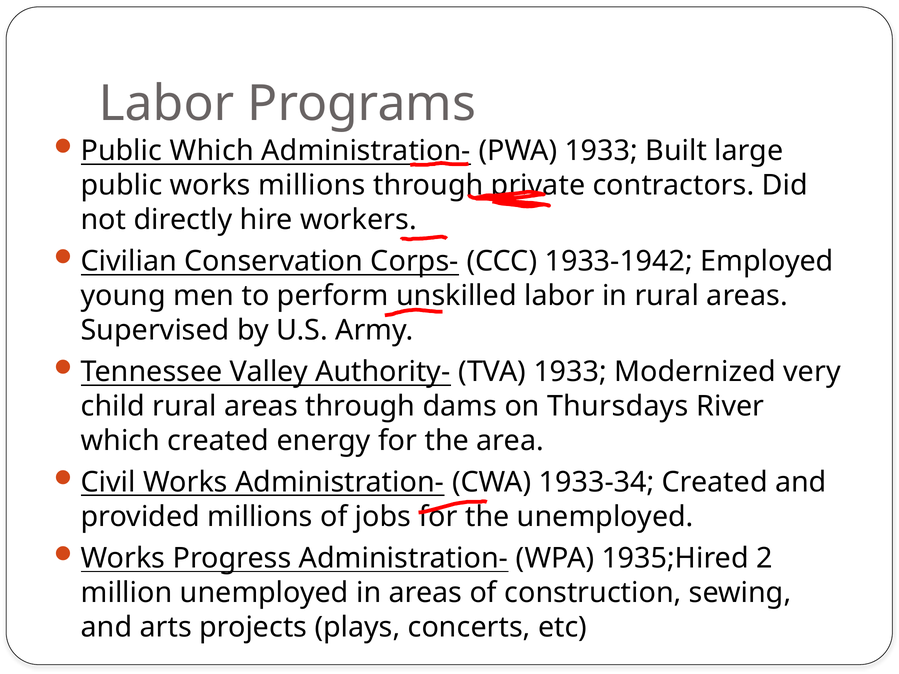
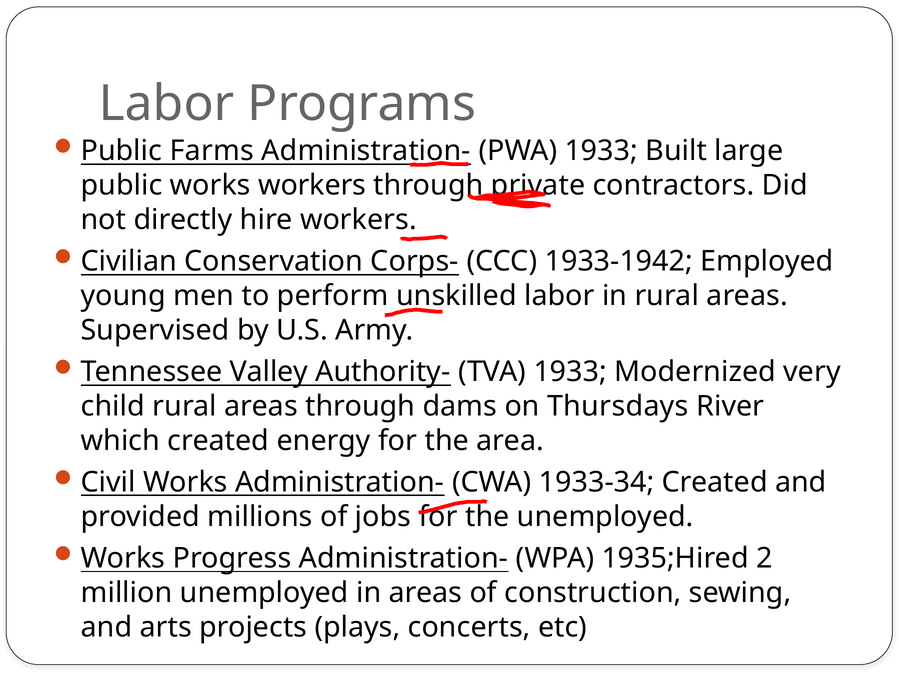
Public Which: Which -> Farms (212, 151)
works millions: millions -> workers (312, 186)
